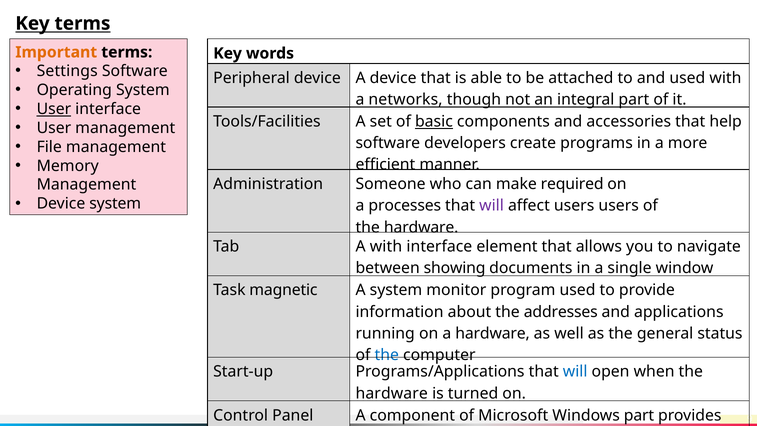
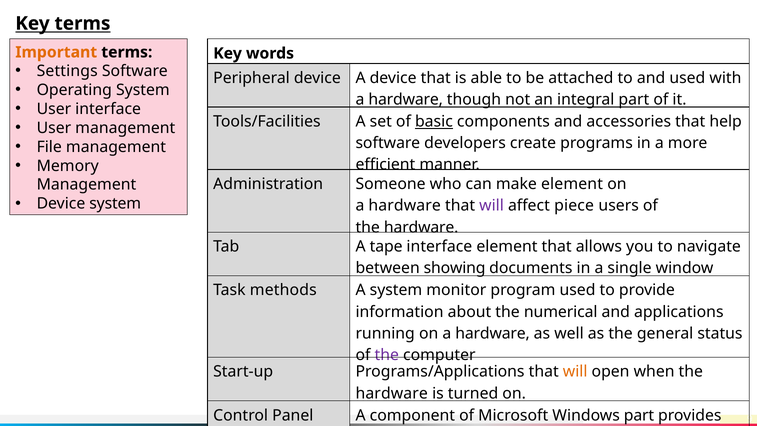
networks: networks -> hardware (406, 100)
User underline: present -> none (54, 109)
make required: required -> element (572, 184)
processes: processes -> hardware (405, 206)
affect users: users -> piece (574, 206)
A with: with -> tape (386, 247)
magnetic: magnetic -> methods (283, 290)
addresses: addresses -> numerical (561, 312)
the colour: blue -> purple (387, 355)
will colour: blue -> orange (575, 372)
